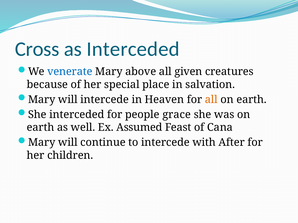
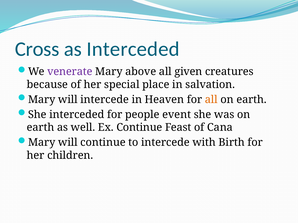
venerate colour: blue -> purple (70, 72)
grace: grace -> event (177, 115)
Ex Assumed: Assumed -> Continue (139, 128)
After: After -> Birth (232, 143)
